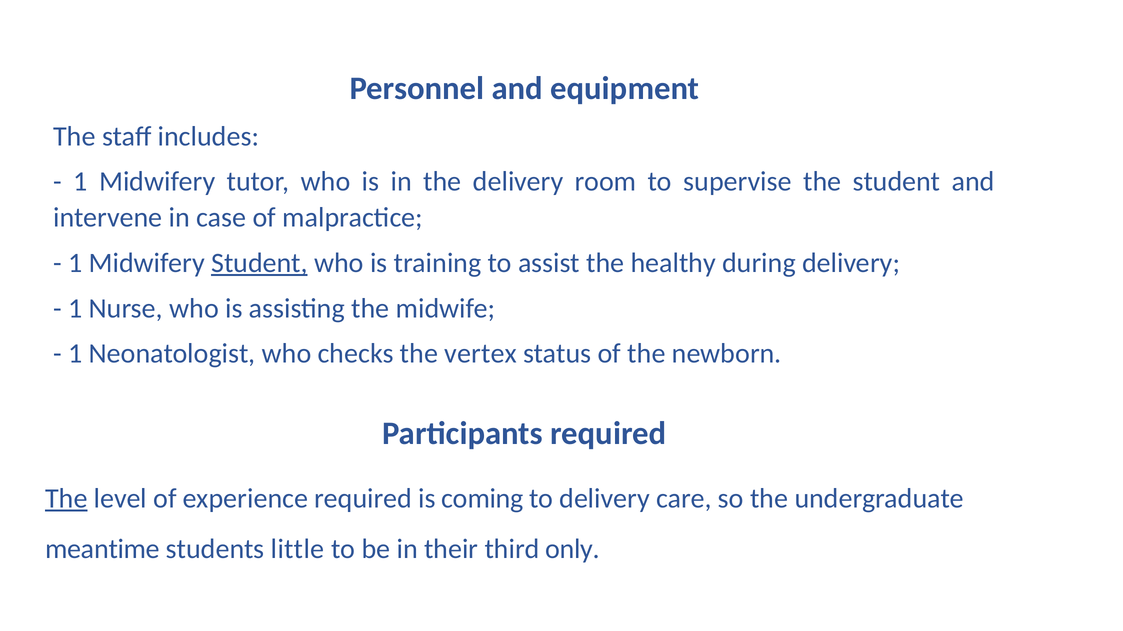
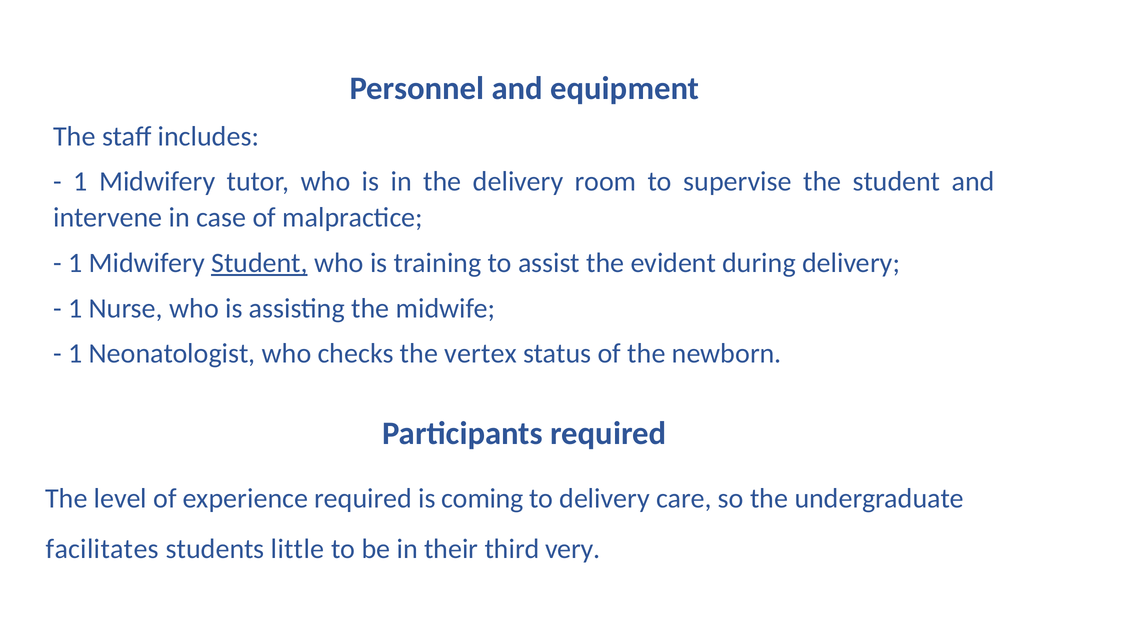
healthy: healthy -> evident (673, 263)
The underline: present -> none (66, 499)
meantime: meantime -> facilitates (102, 550)
only: only -> very (573, 550)
